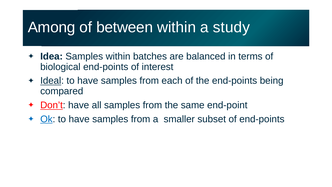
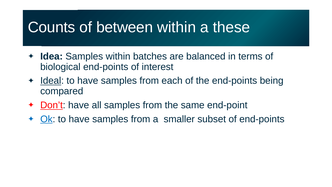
Among: Among -> Counts (52, 27)
study: study -> these (231, 27)
